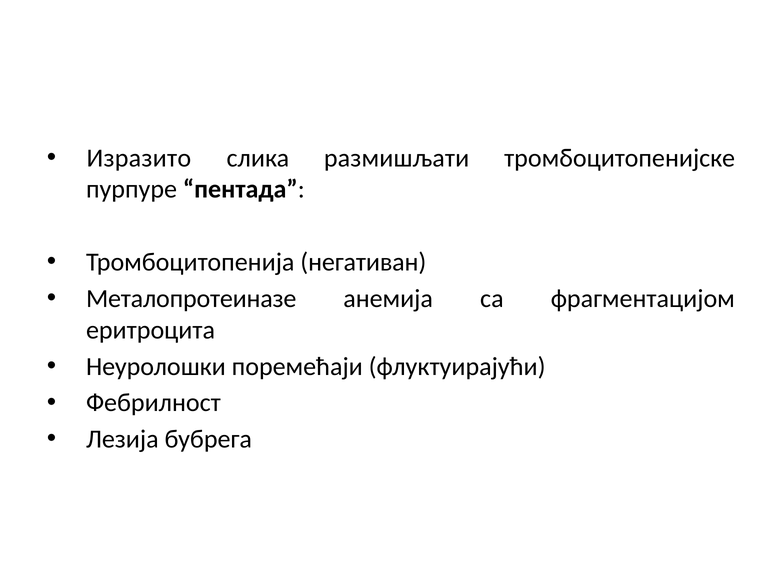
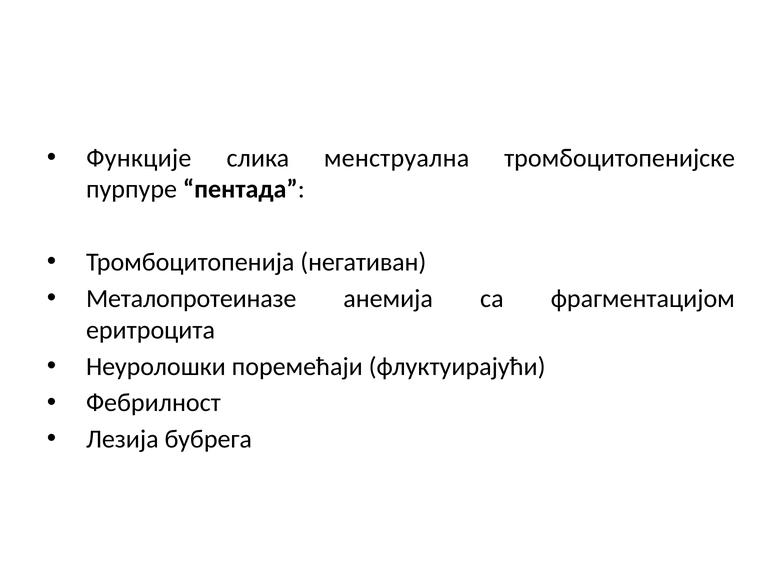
Изразито: Изразито -> Функције (139, 158)
размишљати: размишљати -> менструална (397, 158)
